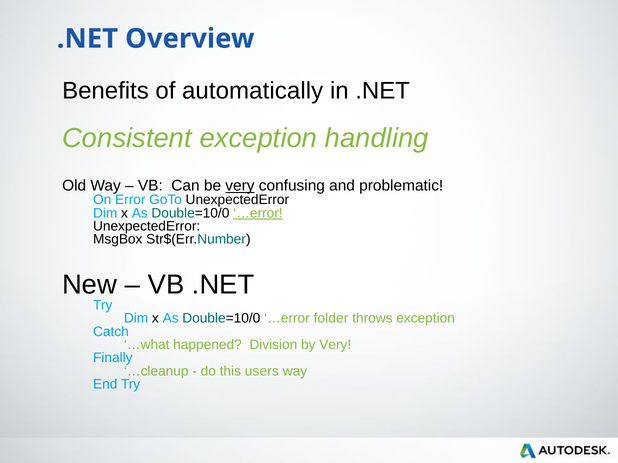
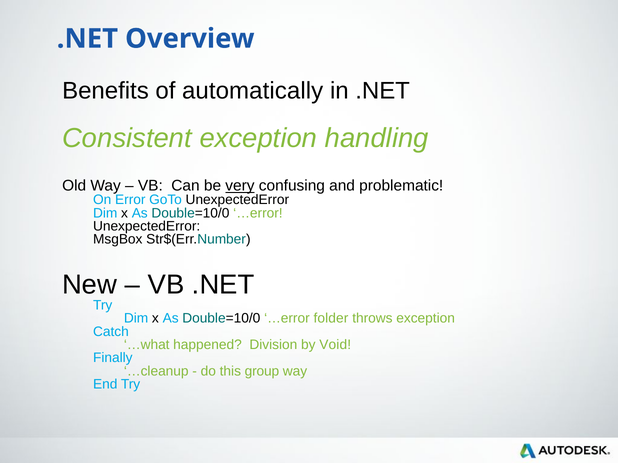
…error underline: present -> none (258, 213)
by Very: Very -> Void (335, 345)
users: users -> group (262, 371)
